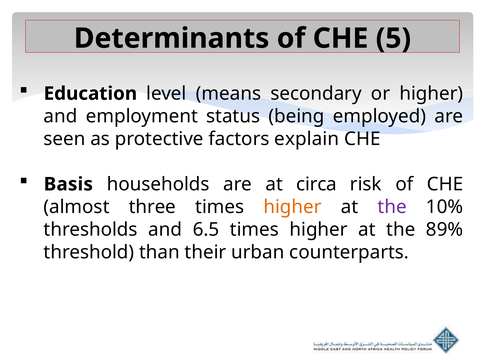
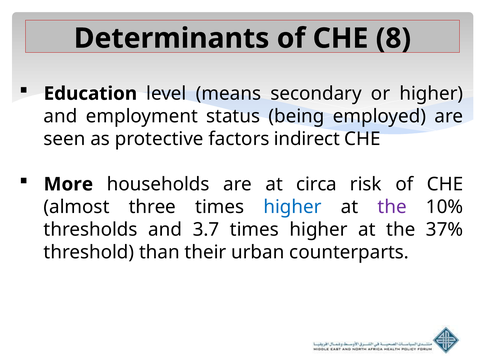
5: 5 -> 8 (393, 38)
explain: explain -> indirect (307, 139)
Basis: Basis -> More (68, 184)
higher colour: orange -> blue (293, 207)
6.5: 6.5 -> 3.7 (206, 229)
89%: 89% -> 37% (445, 229)
